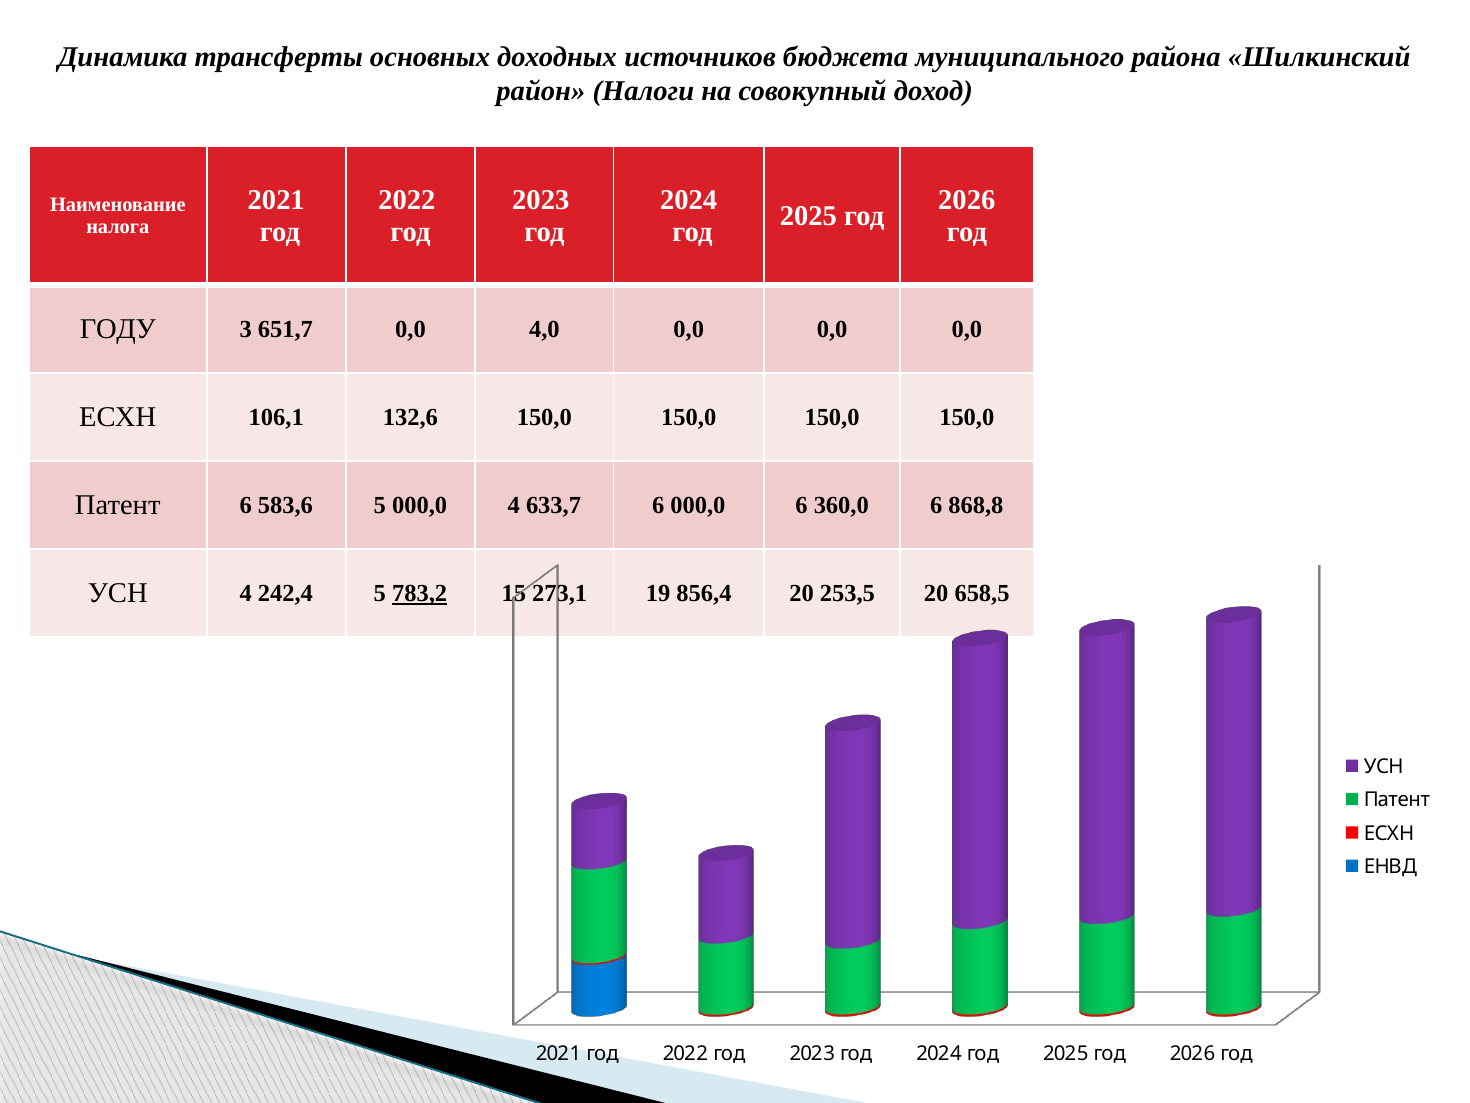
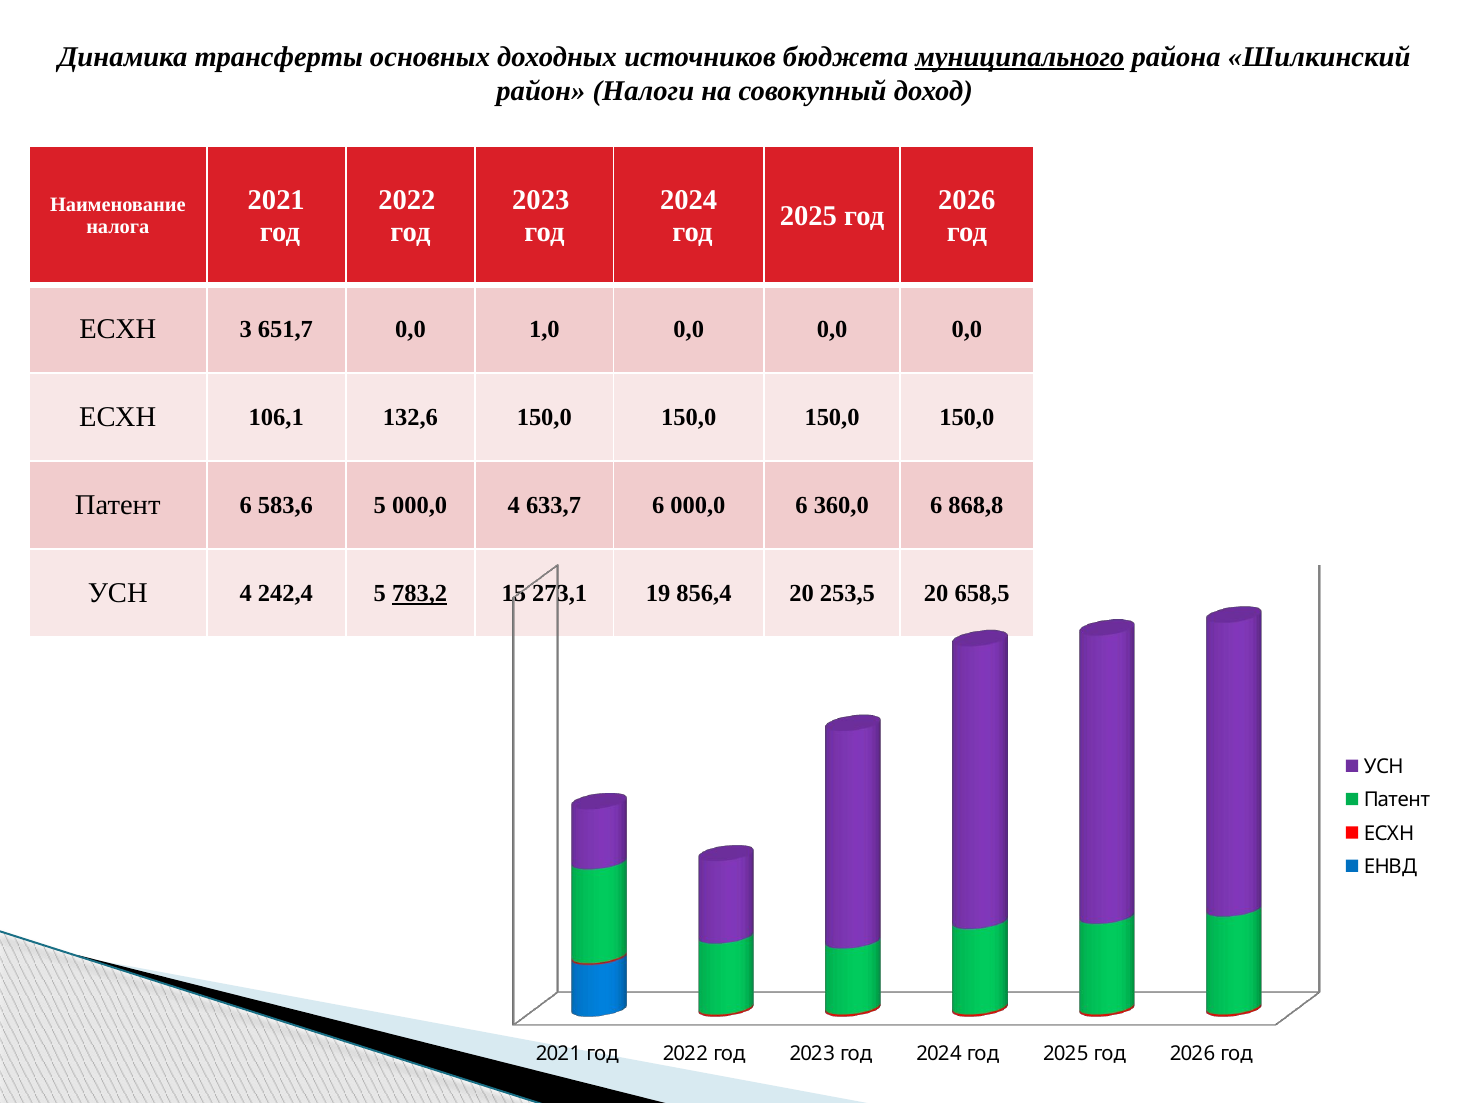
муниципального underline: none -> present (1020, 57)
ГОДУ: ГОДУ -> ЕСХН (118, 329)
4,0: 4,0 -> 1,0 (544, 329)
